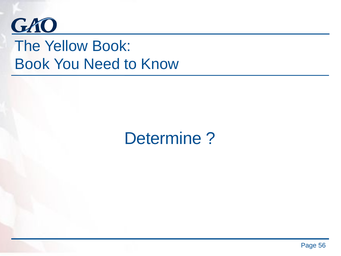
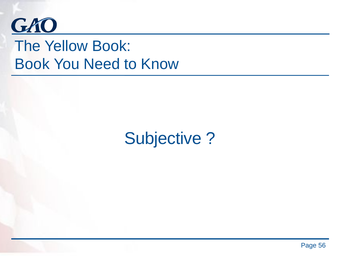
Determine: Determine -> Subjective (163, 138)
